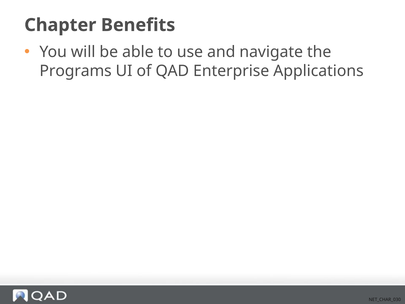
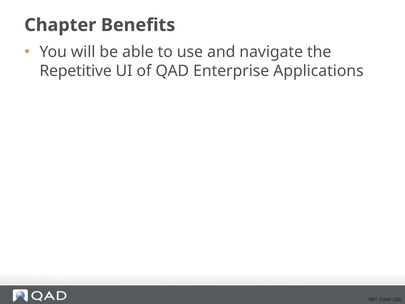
Programs: Programs -> Repetitive (76, 71)
